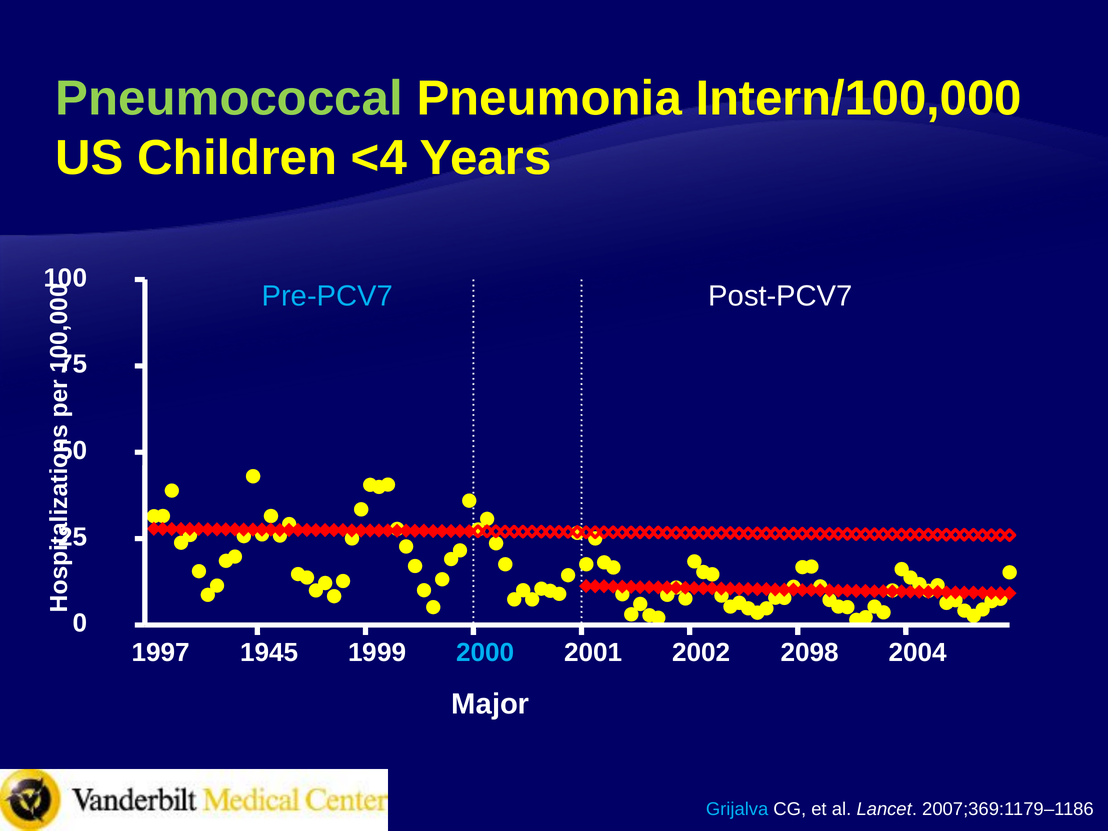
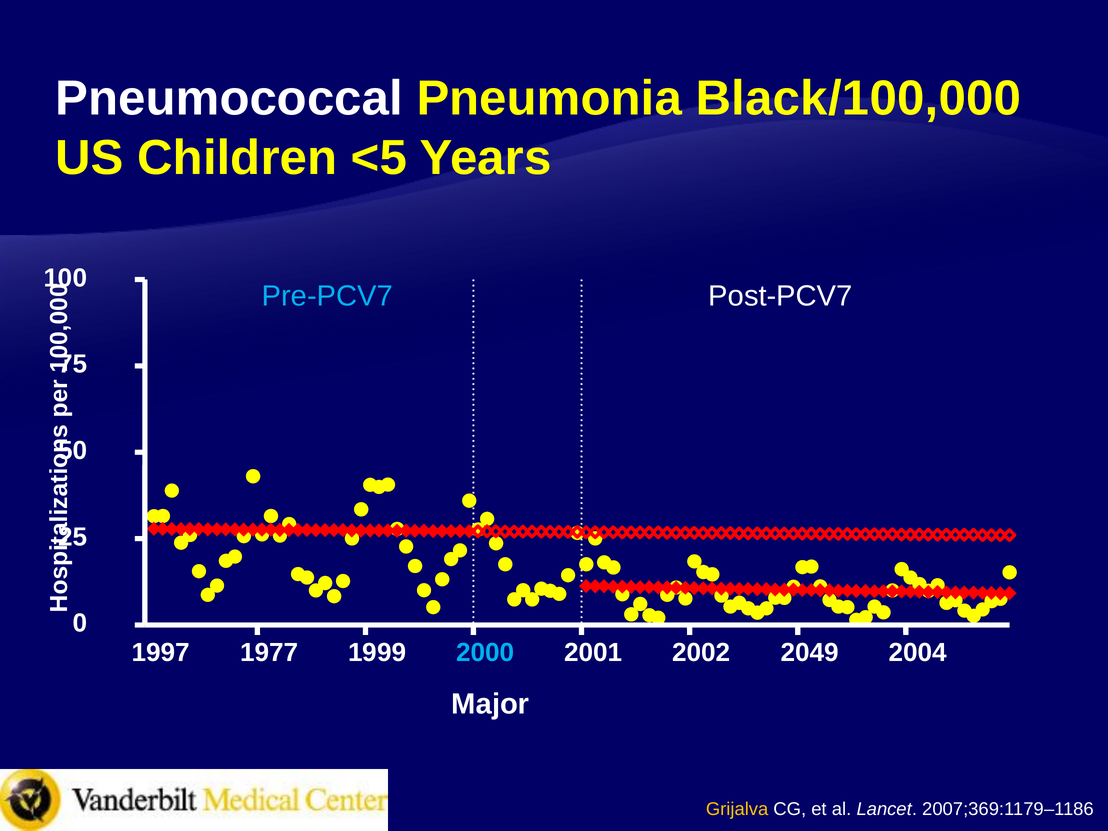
Pneumococcal colour: light green -> white (229, 99)
Intern/100,000: Intern/100,000 -> Black/100,000 (858, 99)
<4: <4 -> <5 (379, 158)
1945: 1945 -> 1977 (269, 652)
2098: 2098 -> 2049 (810, 652)
Grijalva colour: light blue -> yellow (737, 809)
